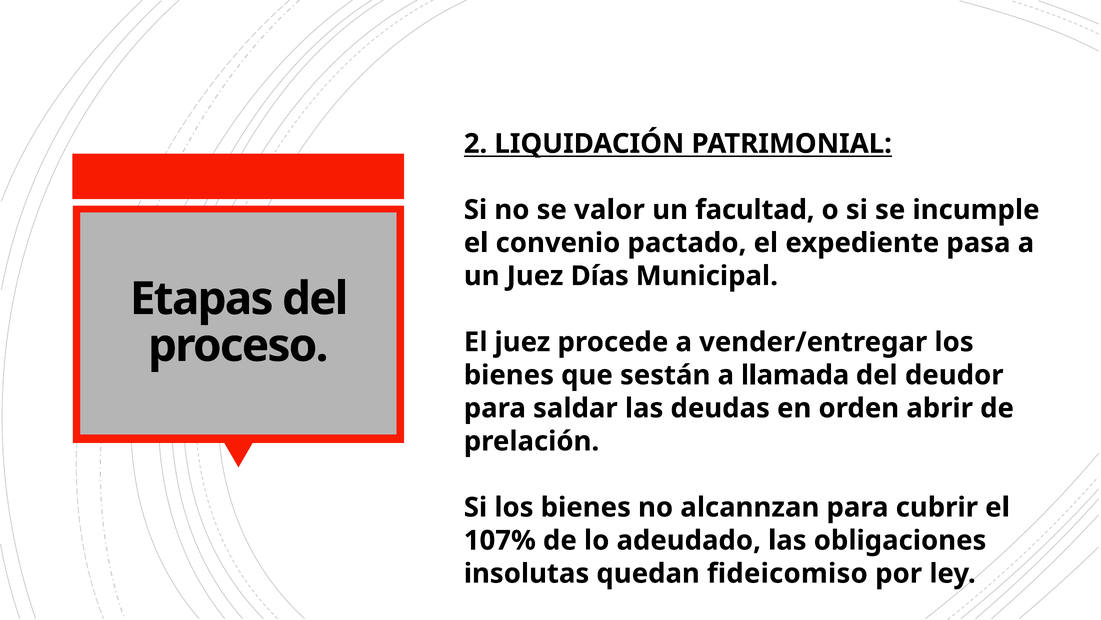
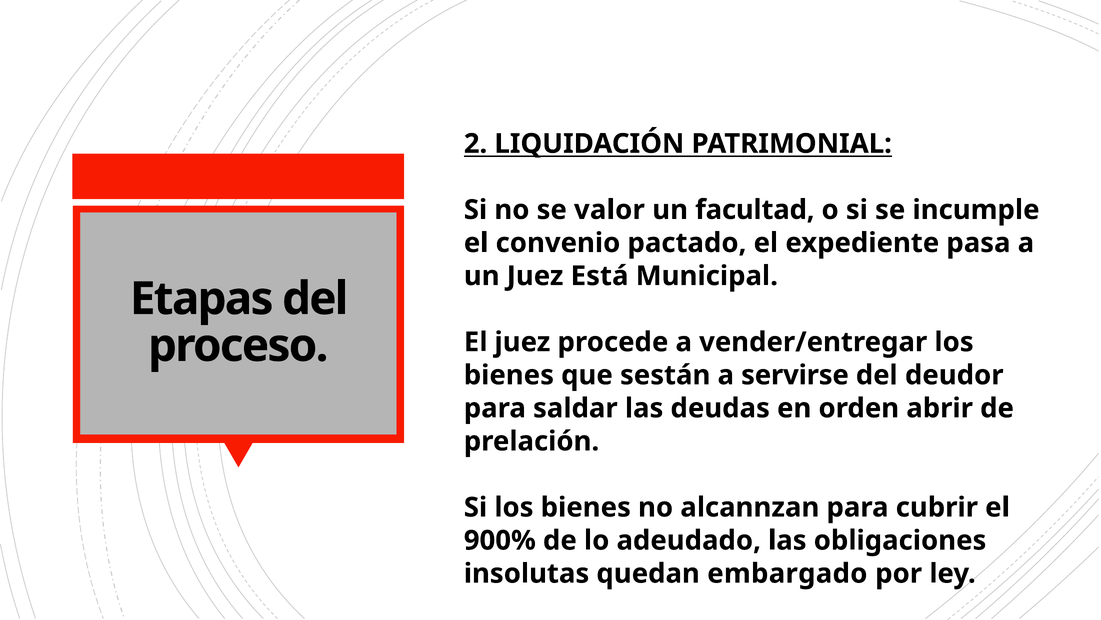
Días: Días -> Está (600, 276)
llamada: llamada -> servirse (795, 375)
107%: 107% -> 900% (500, 540)
fideicomiso: fideicomiso -> embargado (787, 573)
